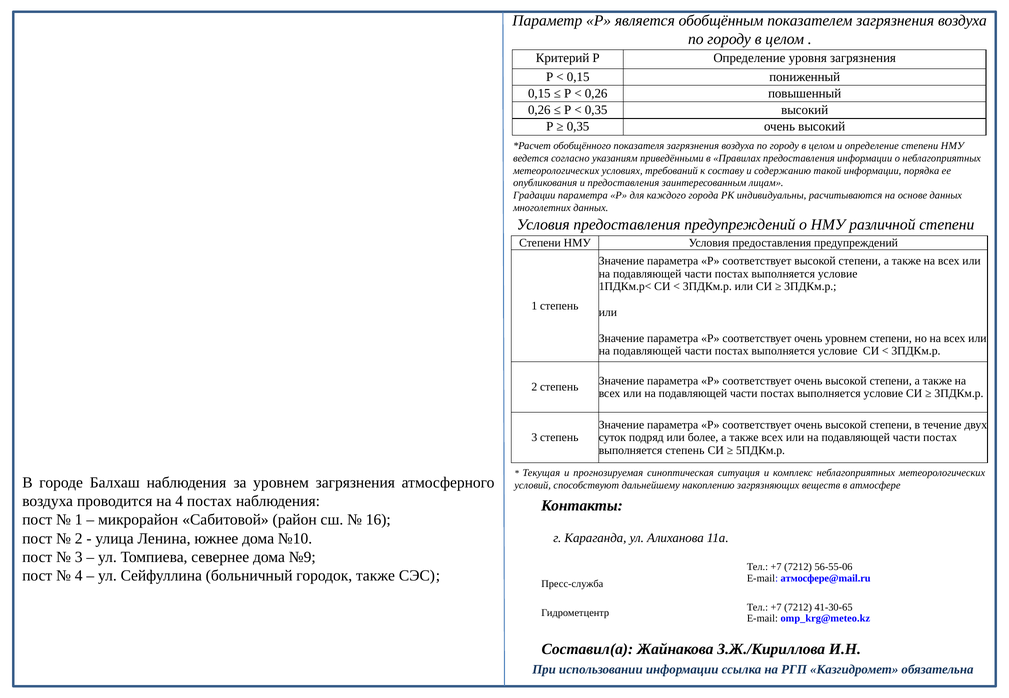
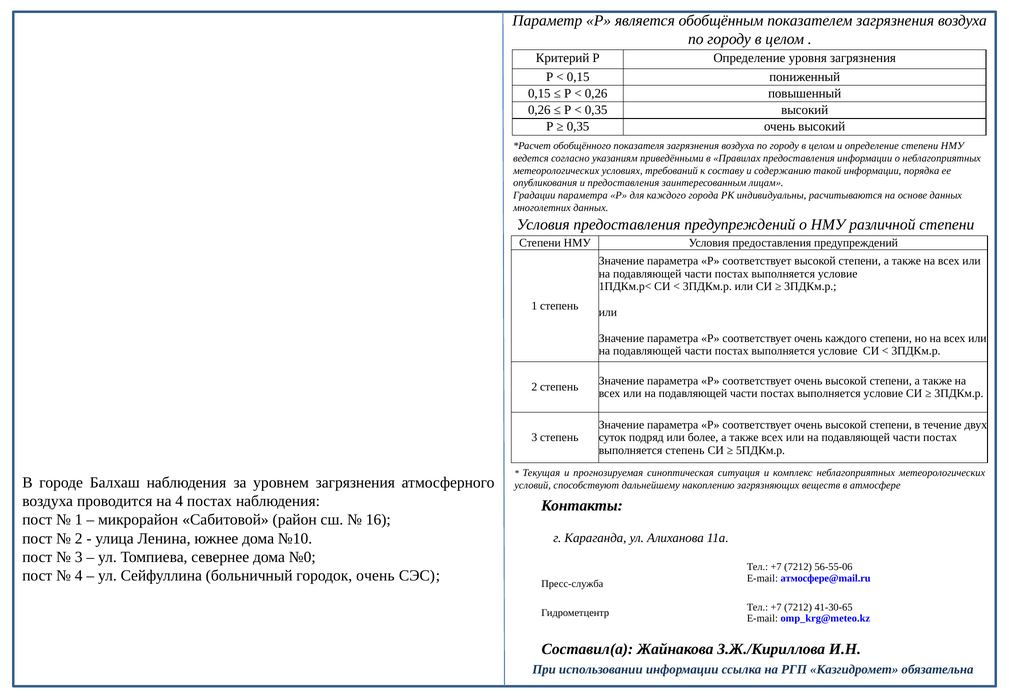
очень уровнем: уровнем -> каждого (846, 338)
№9: №9 -> №0 (302, 558)
городок также: также -> очень (375, 576)
